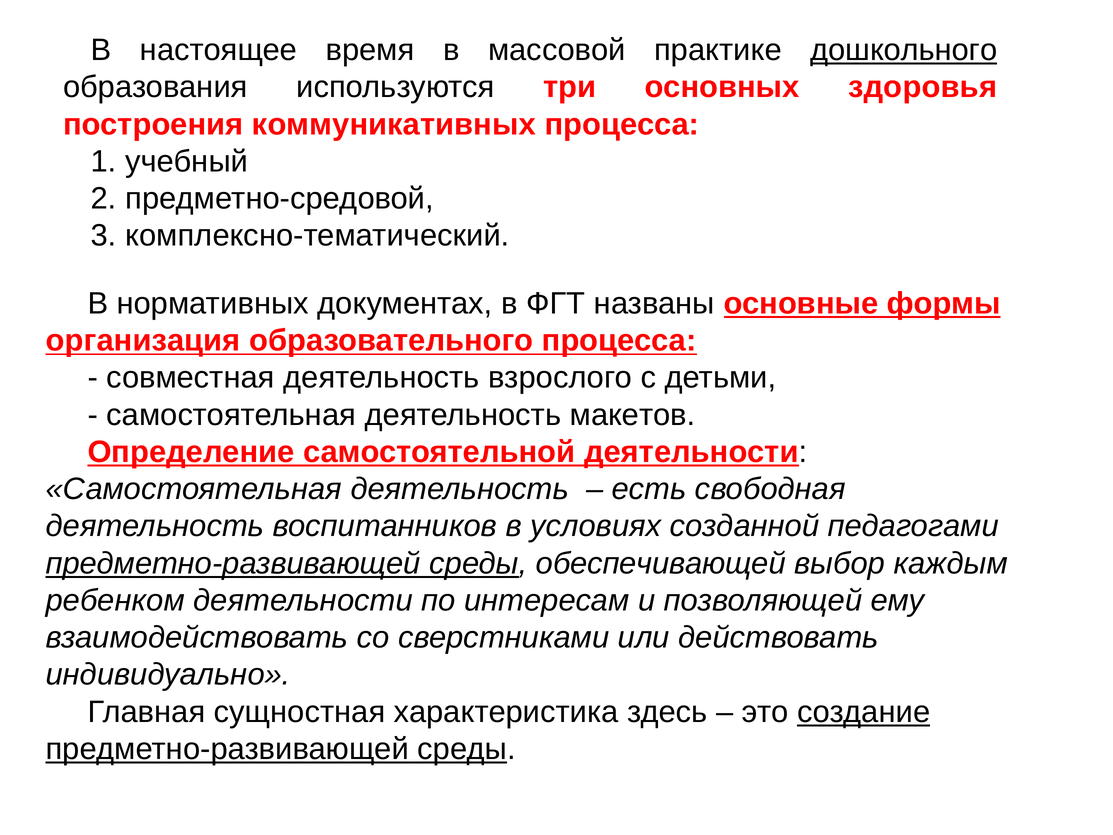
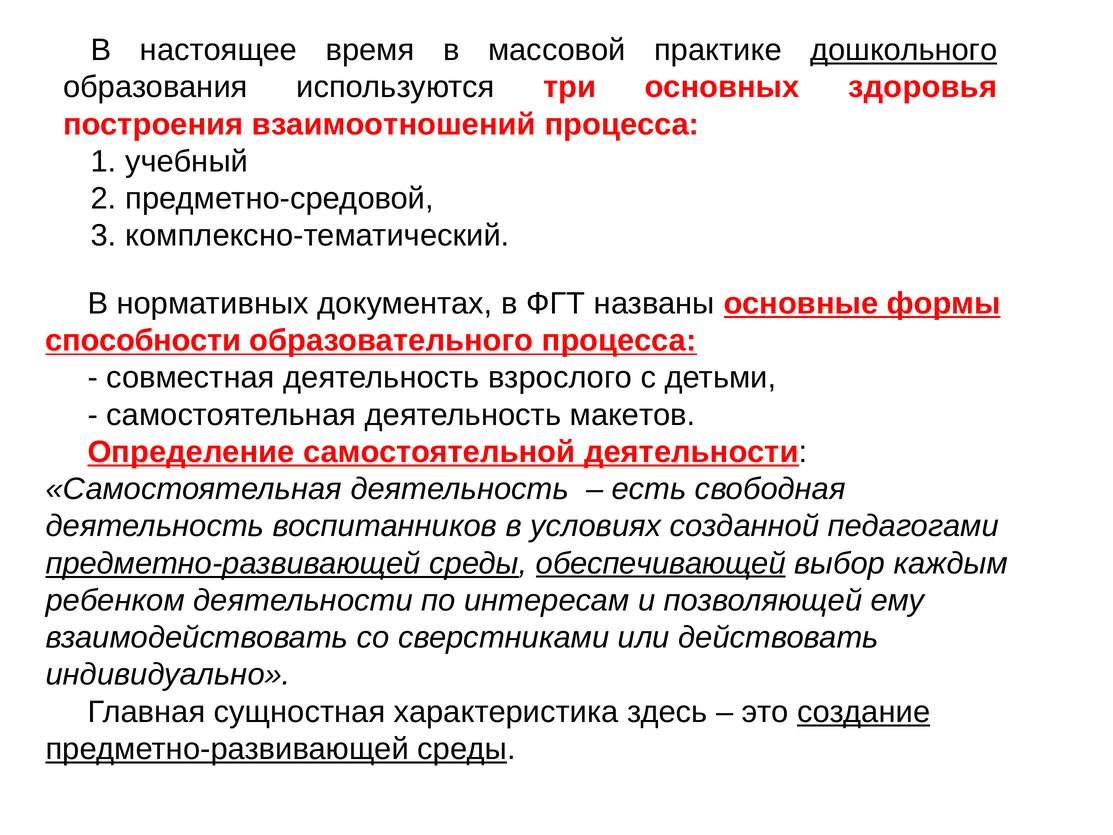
коммуникативных: коммуникативных -> взаимоотношений (394, 124)
организация: организация -> способности (143, 340)
обеспечивающей underline: none -> present (661, 563)
